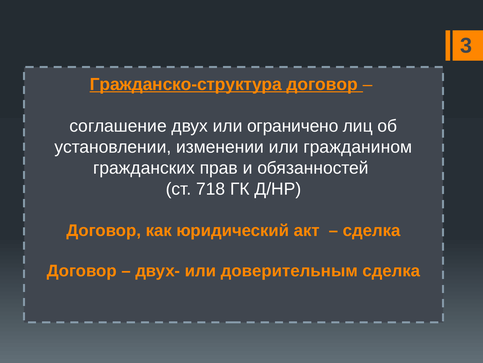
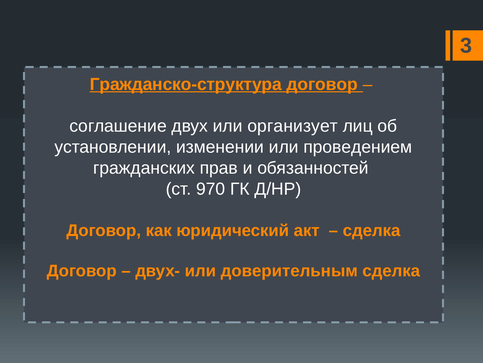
ограничено: ограничено -> организует (293, 126)
гражданином: гражданином -> проведением (358, 147)
718: 718 -> 970 (211, 189)
